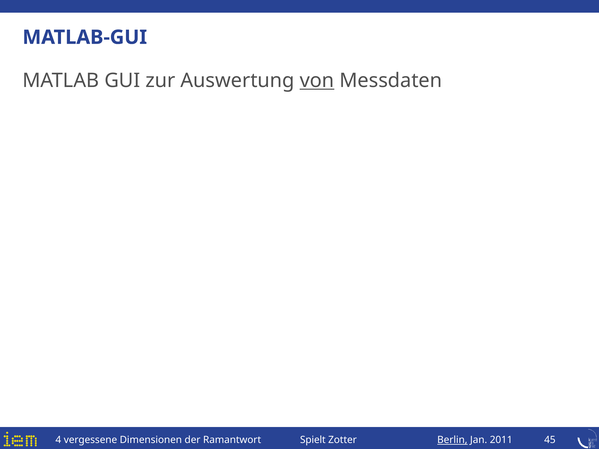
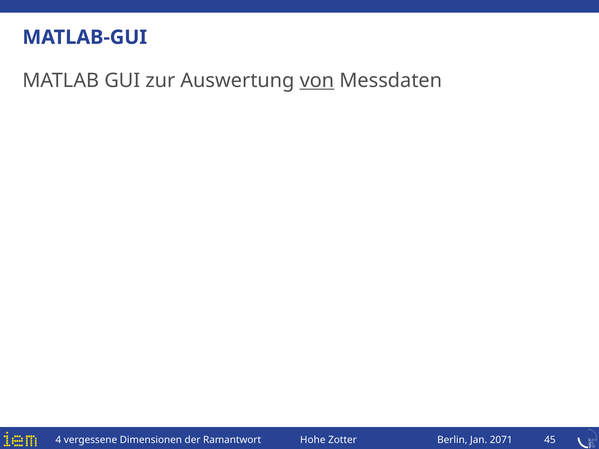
Spielt: Spielt -> Hohe (313, 440)
Berlin underline: present -> none (452, 440)
2011: 2011 -> 2071 (501, 440)
